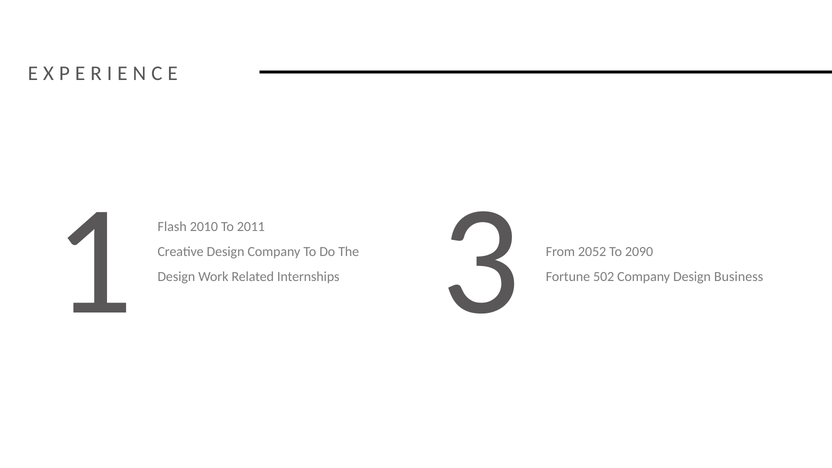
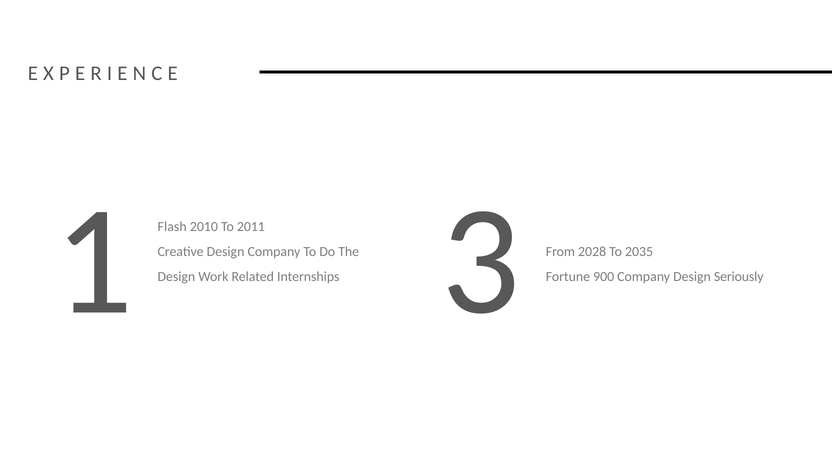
2052: 2052 -> 2028 (592, 252)
2090: 2090 -> 2035 (639, 252)
502: 502 -> 900 (604, 276)
Business: Business -> Seriously (739, 276)
